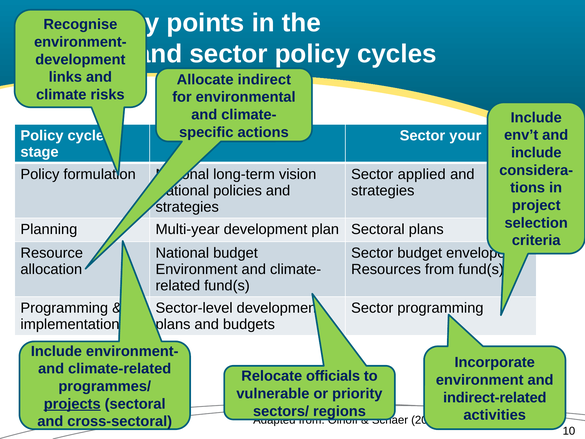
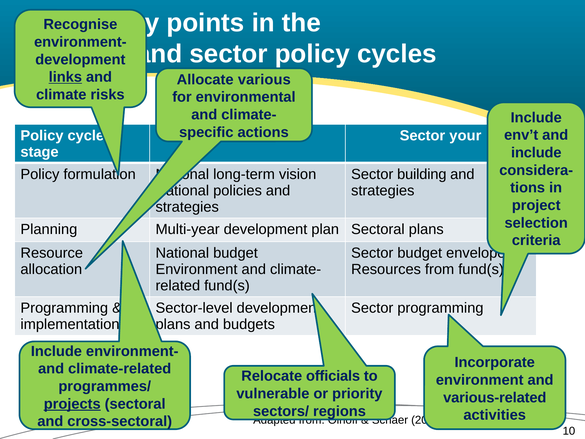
links underline: none -> present (65, 77)
indirect: indirect -> various (264, 79)
applied: applied -> building (422, 174)
indirect-related: indirect-related -> various-related (495, 397)
